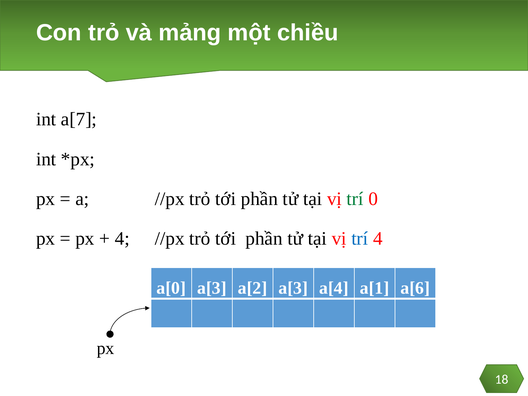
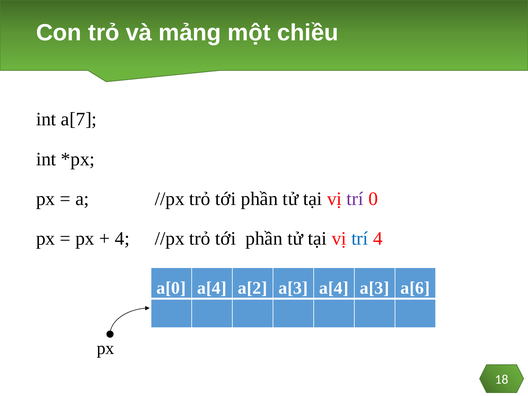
trí colour: green -> purple (355, 199)
a[0 a[3: a[3 -> a[4 (212, 288)
a[4 a[1: a[1 -> a[3 (375, 288)
